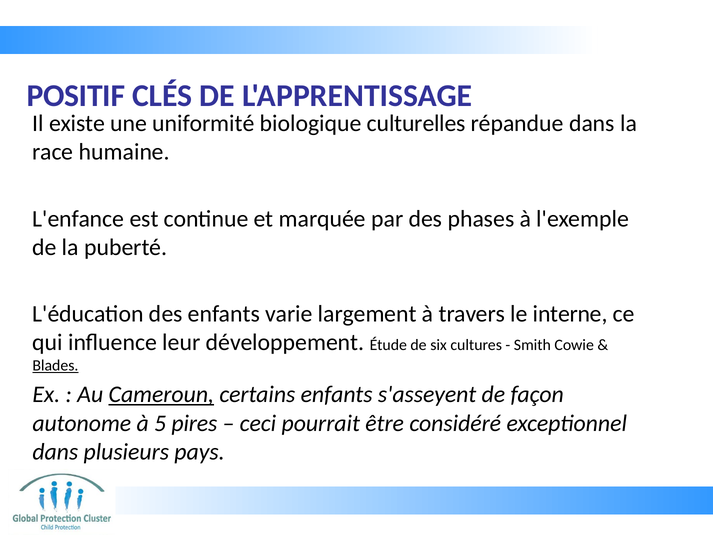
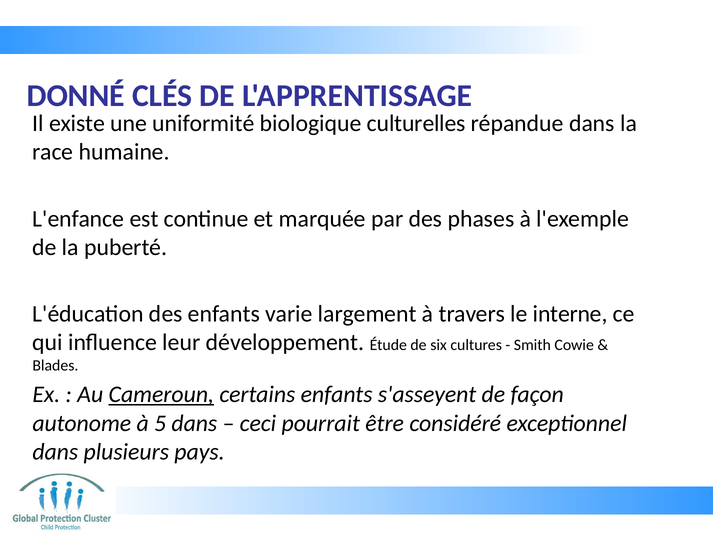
POSITIF: POSITIF -> DONNÉ (76, 96)
Blades underline: present -> none (55, 365)
5 pires: pires -> dans (194, 423)
